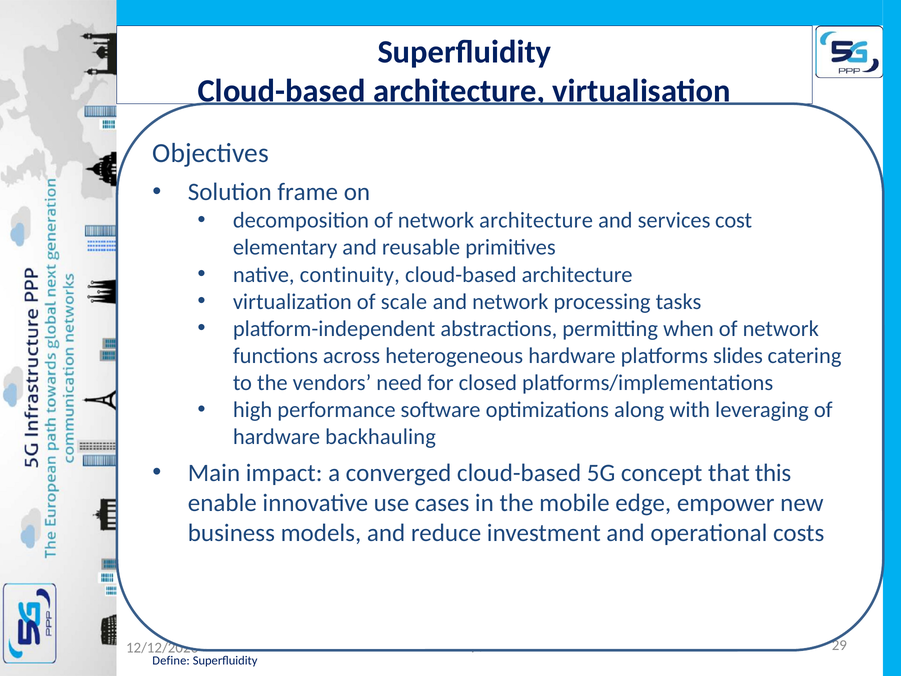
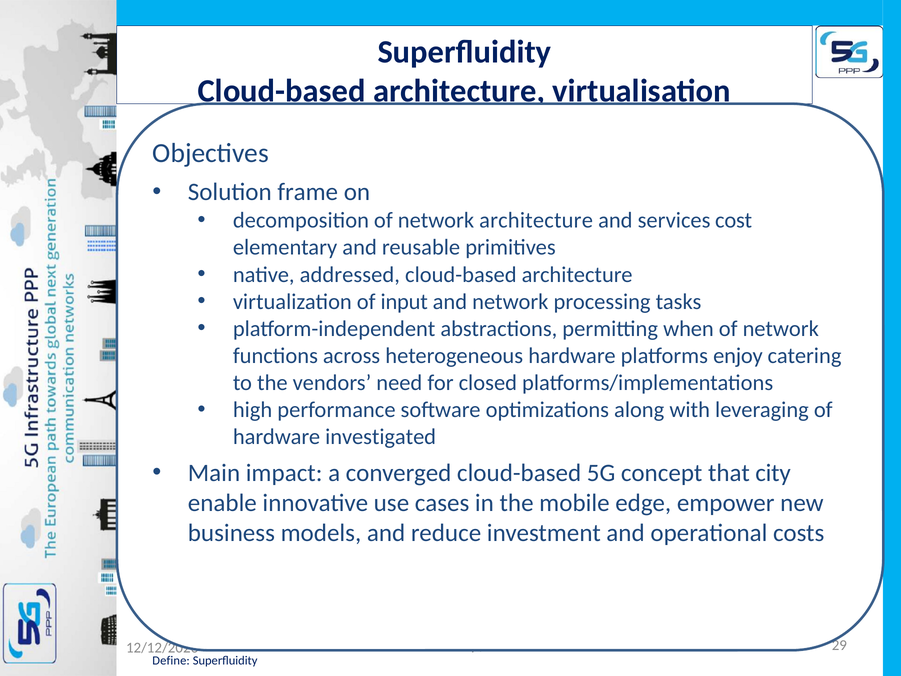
continuity: continuity -> addressed (350, 275)
scale: scale -> input (404, 302)
slides: slides -> enjoy (738, 356)
backhauling: backhauling -> investigated (381, 437)
this: this -> city (773, 473)
